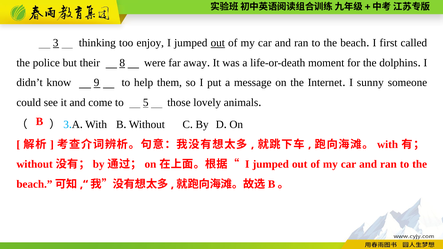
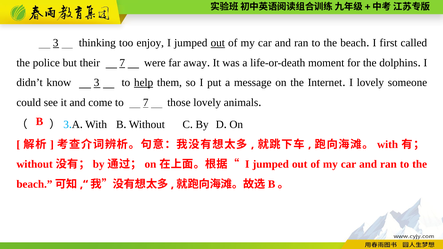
their 8: 8 -> 7 (122, 63)
know 9: 9 -> 3 (97, 83)
help underline: none -> present (144, 83)
I sunny: sunny -> lovely (370, 83)
to 5: 5 -> 7 (146, 103)
